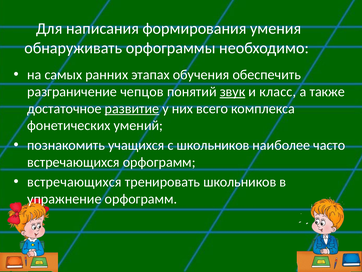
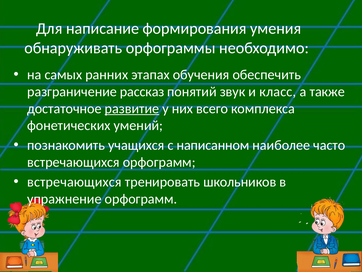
написания: написания -> написание (103, 29)
чепцов: чепцов -> рассказ (142, 91)
звук underline: present -> none (233, 91)
с школьников: школьников -> написанном (213, 145)
